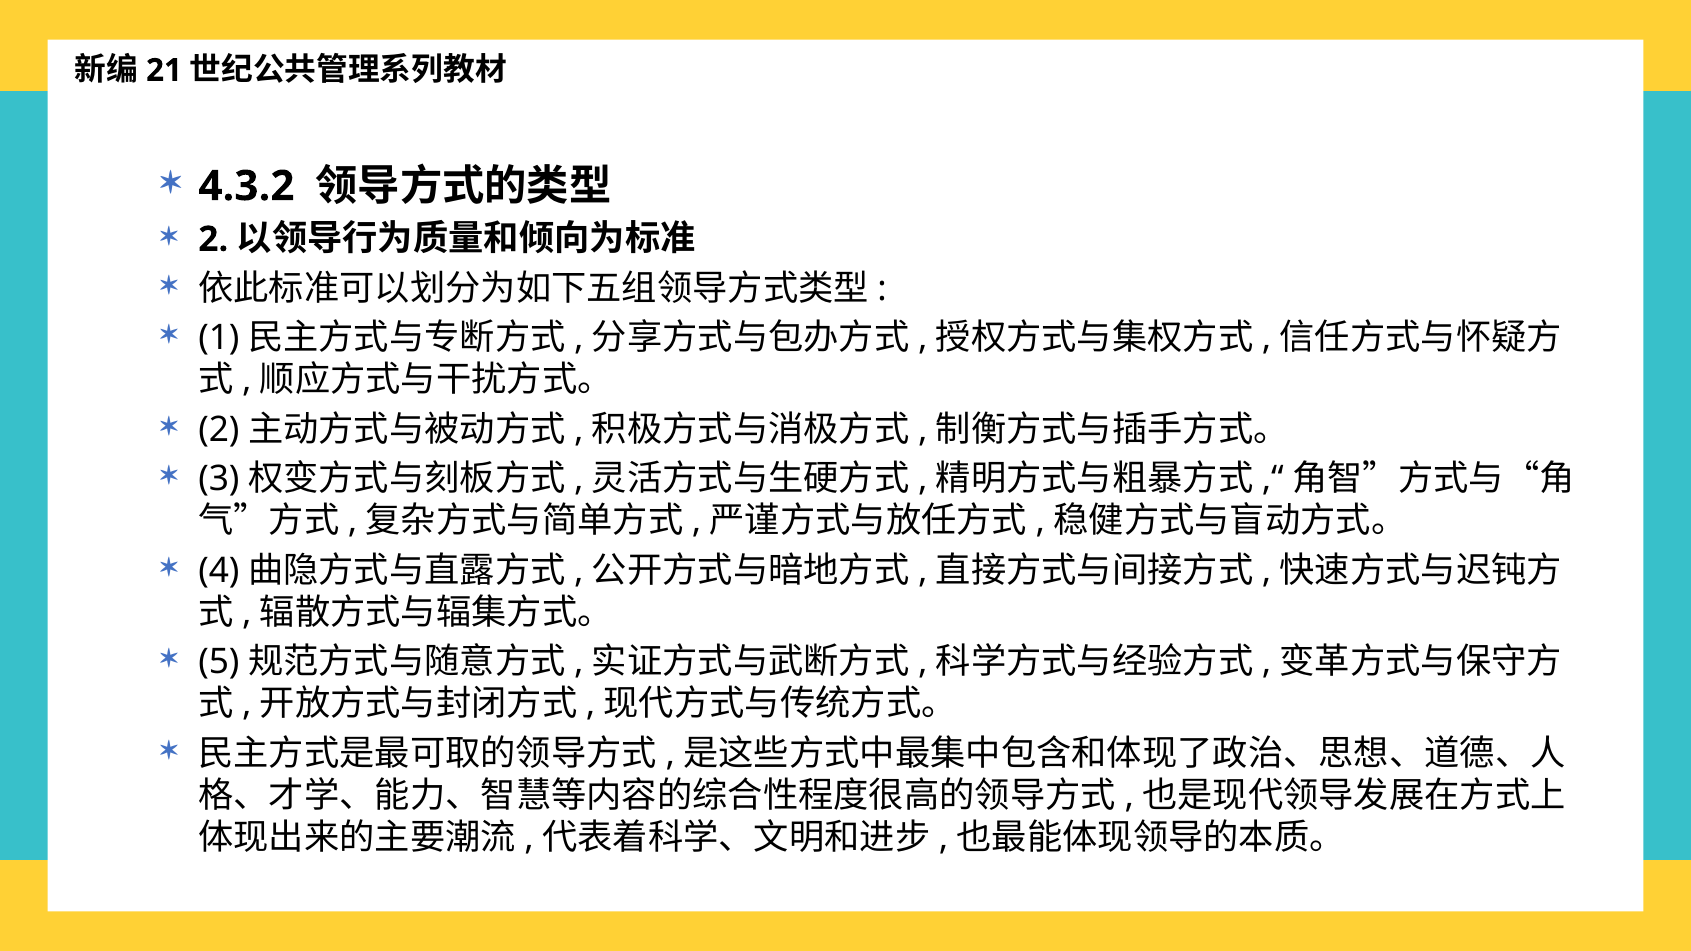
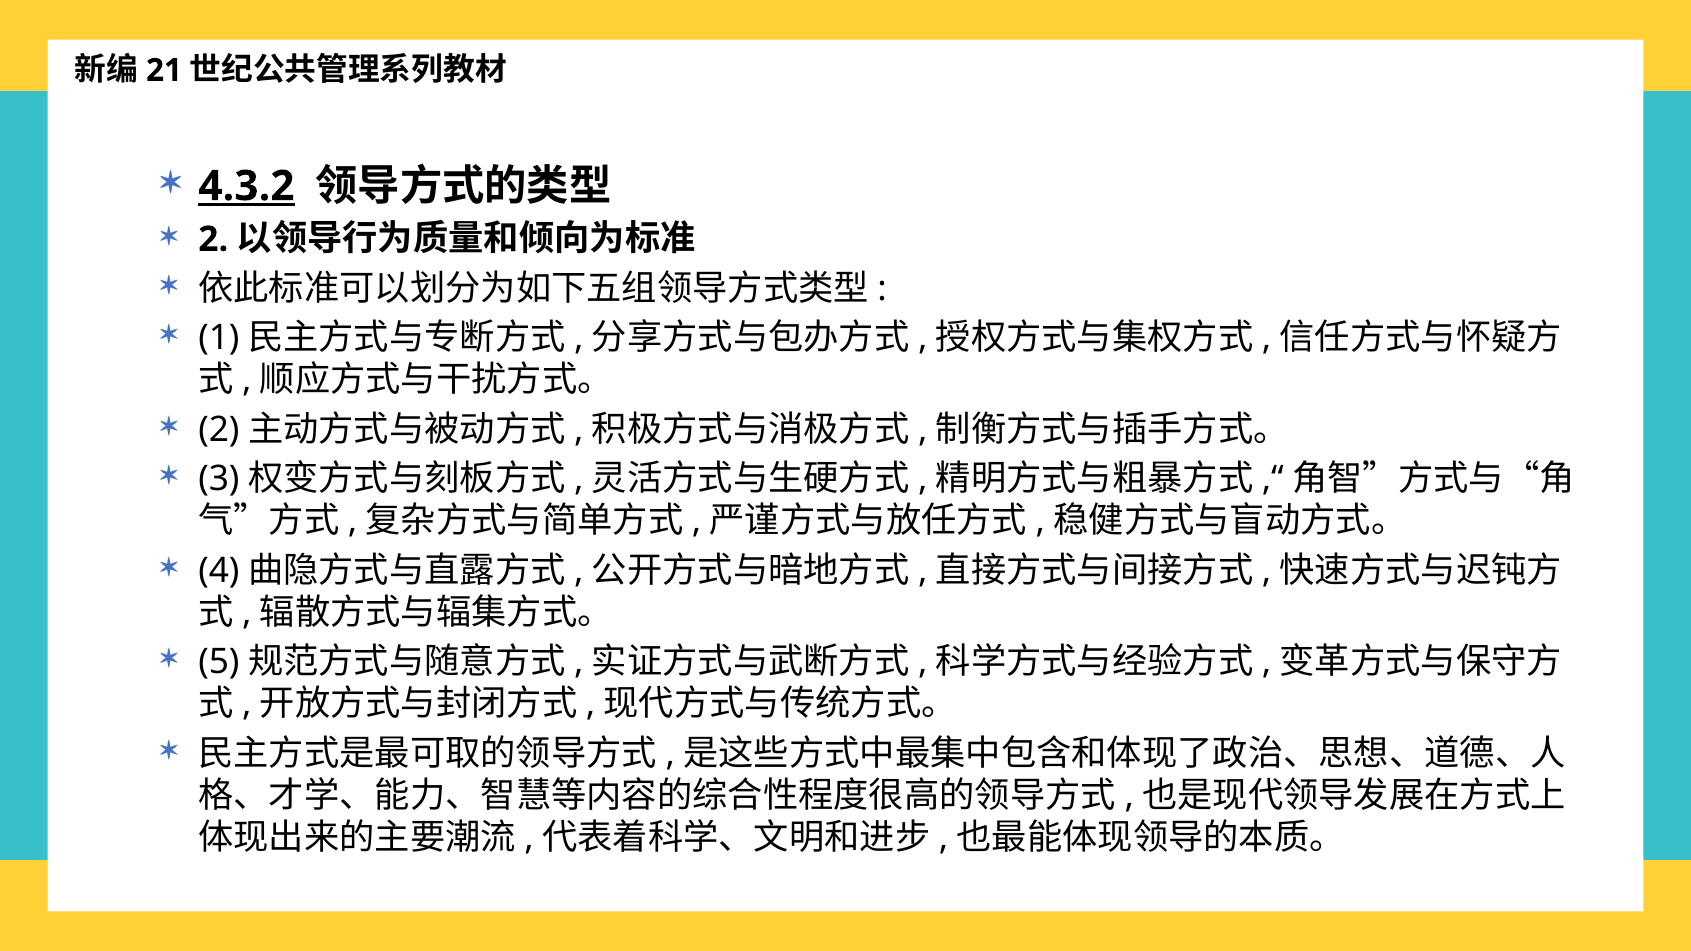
4.3.2 underline: none -> present (246, 186)
